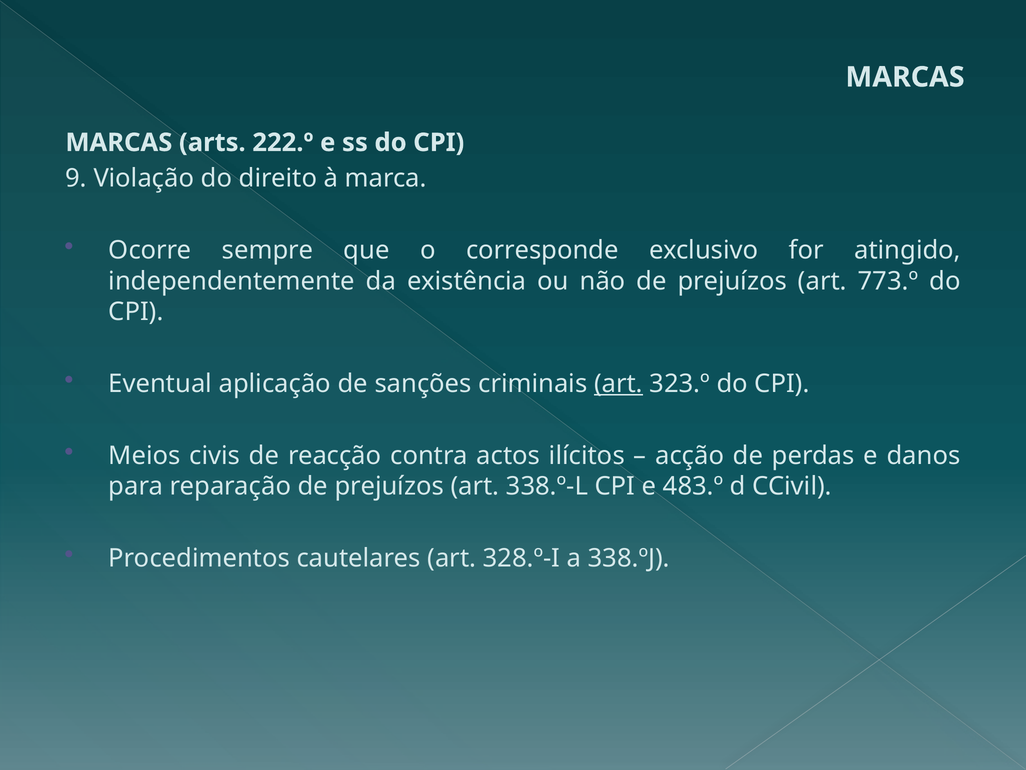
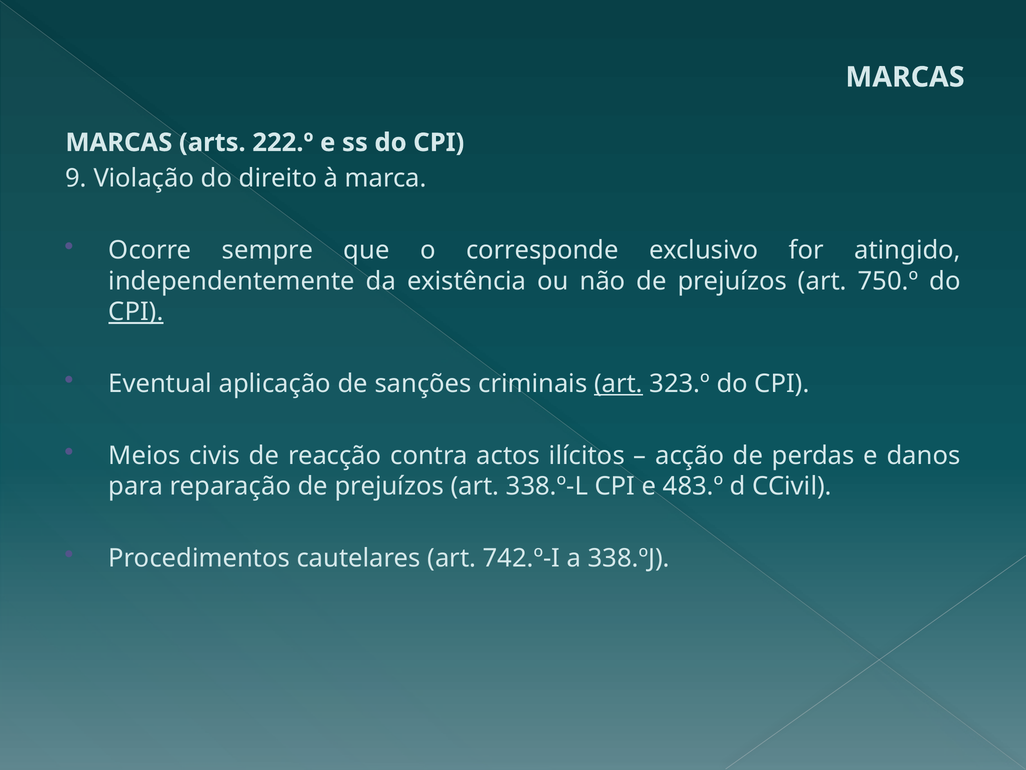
773.º: 773.º -> 750.º (888, 281)
CPI underline: none -> present (136, 312)
328.º-I: 328.º-I -> 742.º-I (521, 558)
